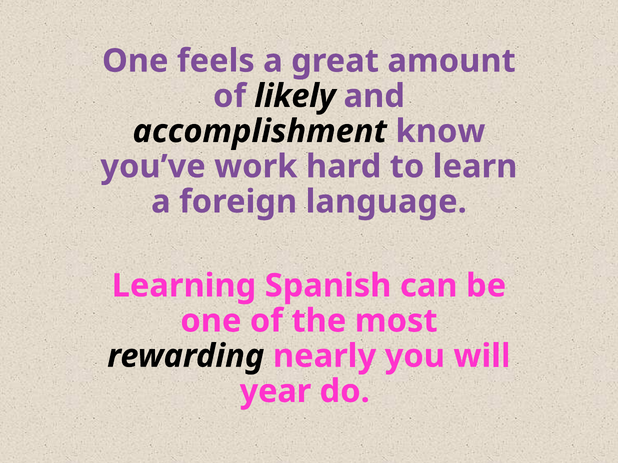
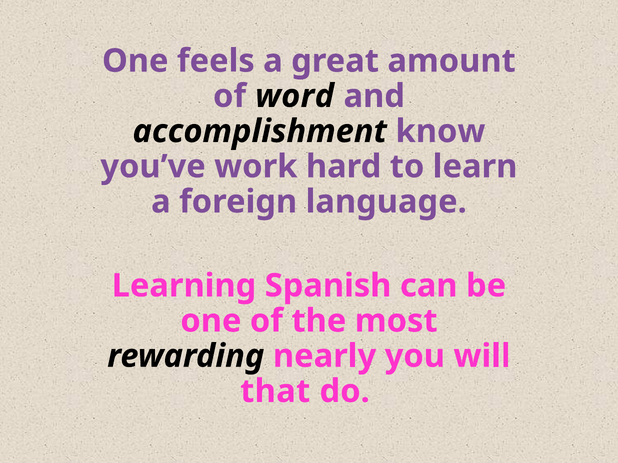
likely: likely -> word (295, 96)
year: year -> that (275, 392)
